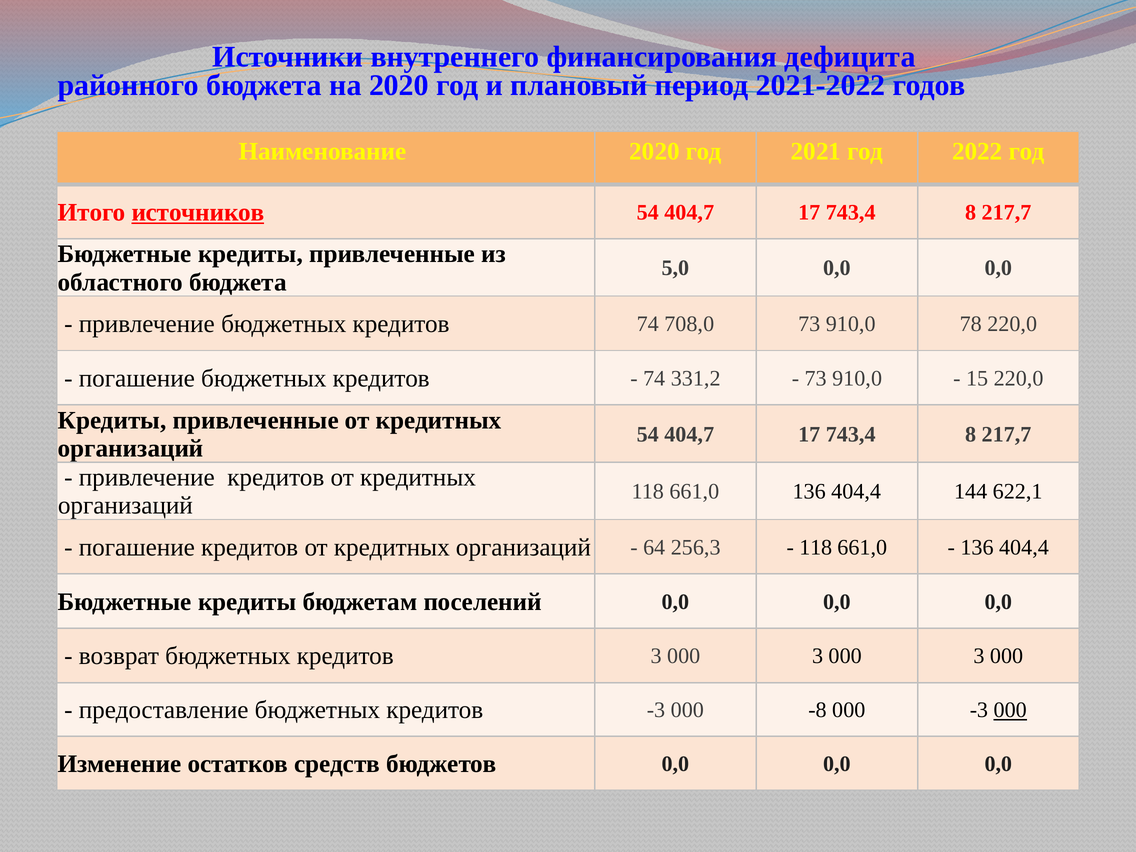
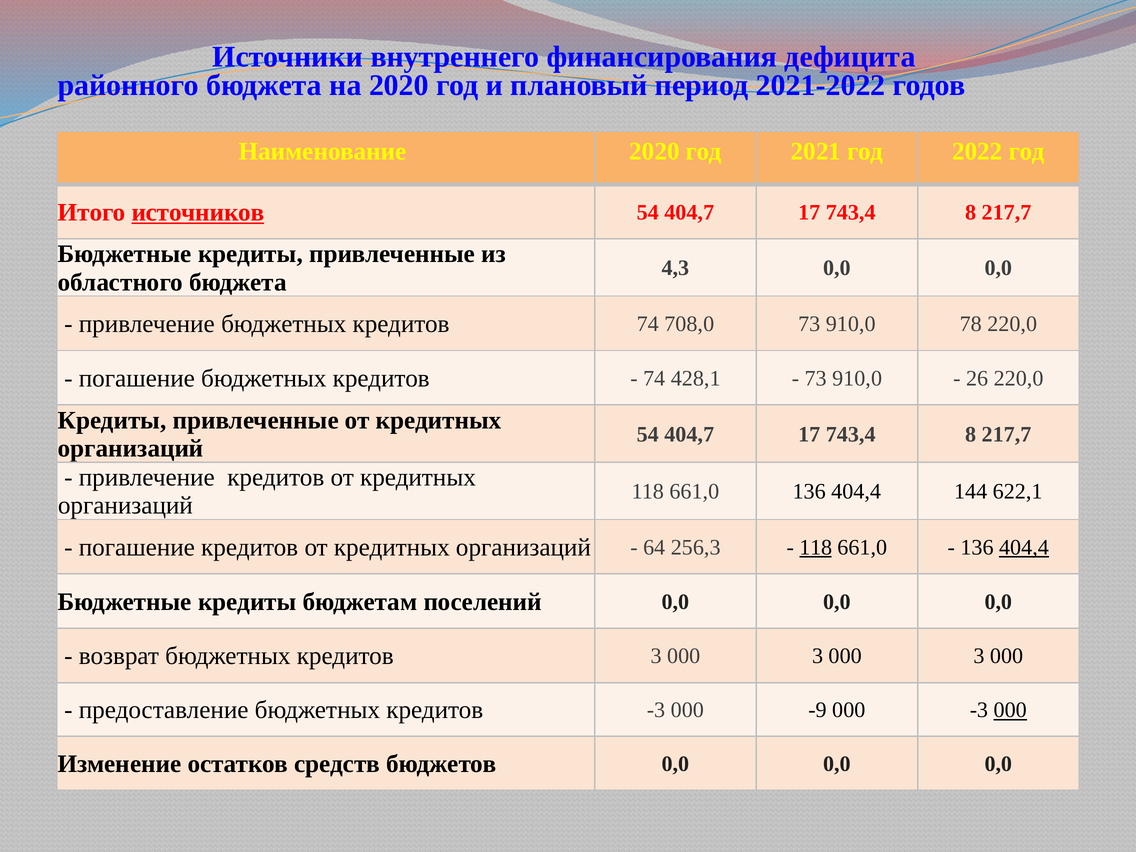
5,0: 5,0 -> 4,3 (675, 268)
331,2: 331,2 -> 428,1 (696, 378)
15: 15 -> 26 (977, 378)
118 underline: none -> present (816, 547)
404,4 underline: none -> present (1024, 547)
-8: -8 -> -9 (817, 710)
